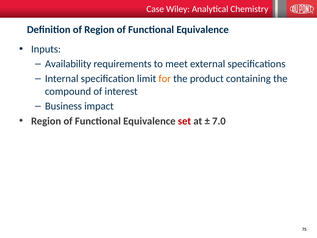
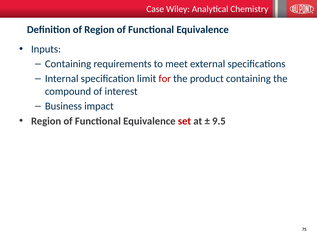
Availability: Availability -> Containing (68, 64)
for colour: orange -> red (165, 79)
7.0: 7.0 -> 9.5 (219, 121)
